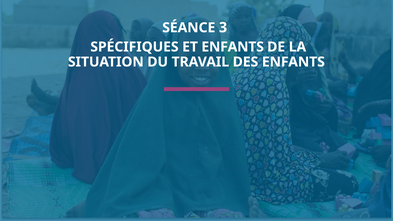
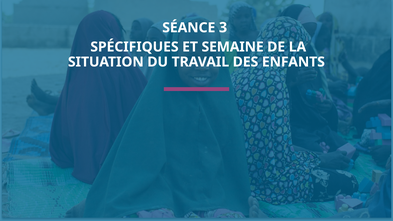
ET ENFANTS: ENFANTS -> SEMAINE (233, 47)
